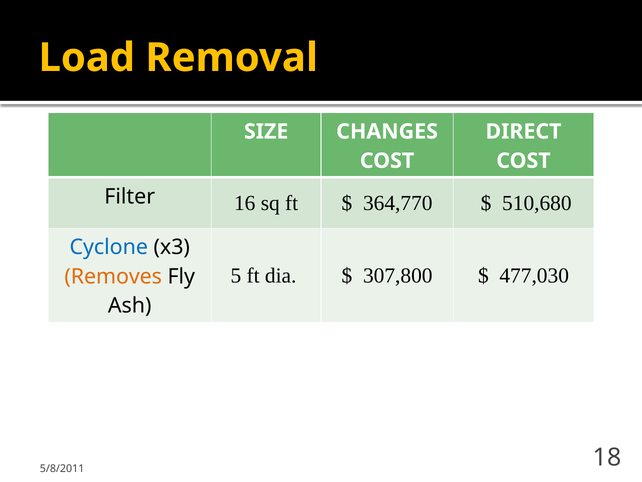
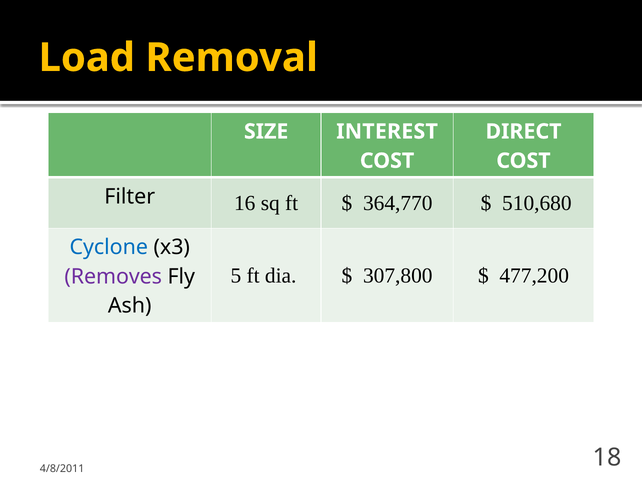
CHANGES: CHANGES -> INTEREST (387, 131)
477,030: 477,030 -> 477,200 (534, 275)
Removes colour: orange -> purple (113, 276)
5/8/2011: 5/8/2011 -> 4/8/2011 (62, 468)
